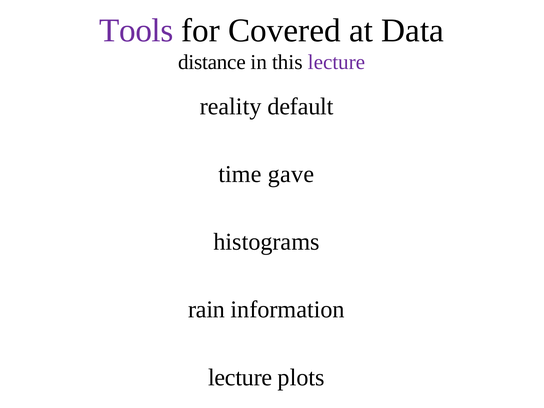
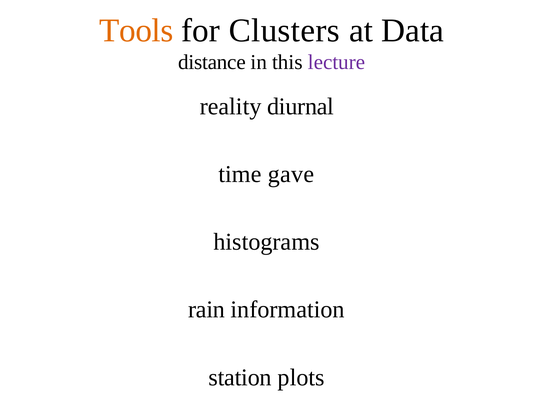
Tools colour: purple -> orange (136, 30)
Covered: Covered -> Clusters (284, 30)
default: default -> diurnal (301, 106)
lecture: lecture -> station (240, 377)
